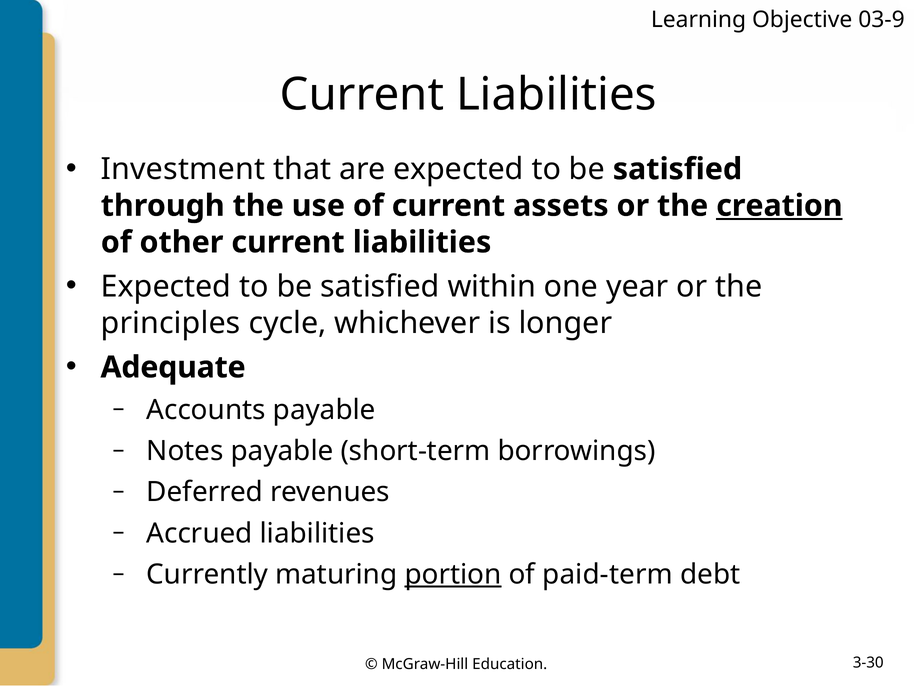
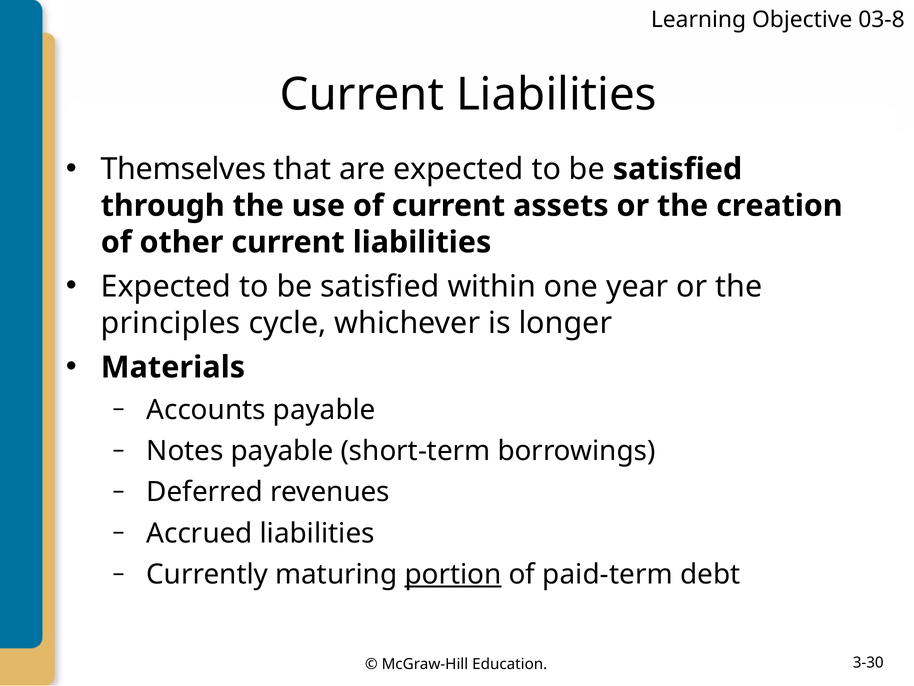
03-9: 03-9 -> 03-8 (882, 20)
Investment: Investment -> Themselves (183, 169)
creation underline: present -> none (779, 206)
Adequate: Adequate -> Materials (173, 367)
